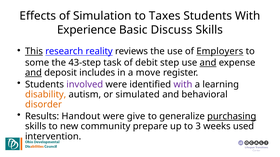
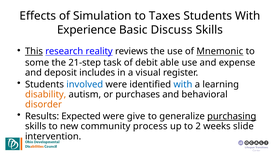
Employers: Employers -> Mnemonic (220, 51)
43-step: 43-step -> 21-step (85, 63)
step: step -> able (170, 63)
and underline: present -> none (208, 63)
and underline: present -> none (33, 73)
move: move -> visual (148, 73)
involved colour: purple -> blue (85, 85)
with colour: purple -> blue (183, 85)
simulated: simulated -> purchases (138, 95)
Handout: Handout -> Expected (81, 117)
prepare: prepare -> process (150, 127)
3: 3 -> 2 (198, 127)
used: used -> slide (243, 127)
